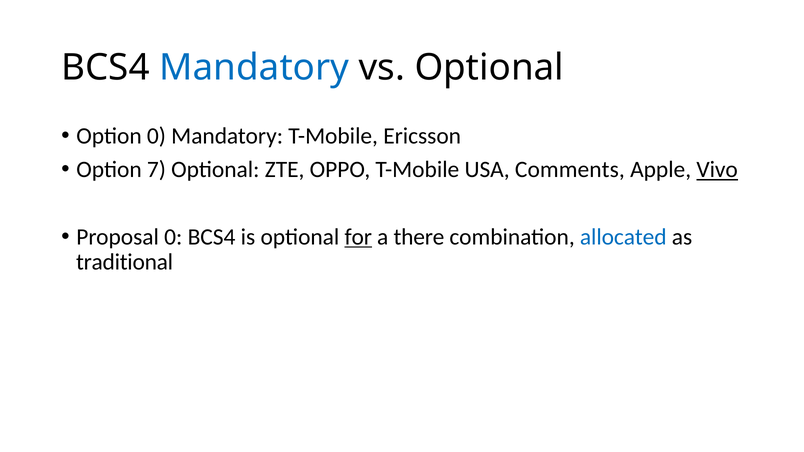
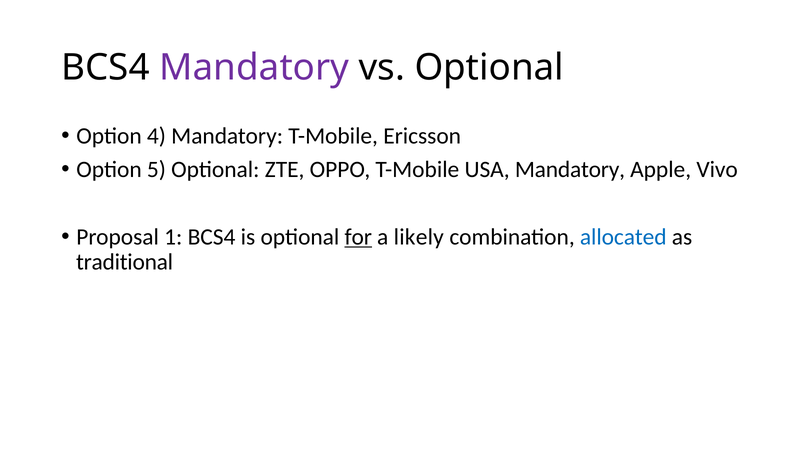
Mandatory colour: blue -> purple (254, 68)
Option 0: 0 -> 4 (156, 136)
7: 7 -> 5 (156, 170)
USA Comments: Comments -> Mandatory (570, 170)
Vivo underline: present -> none (717, 170)
Proposal 0: 0 -> 1 (173, 237)
there: there -> likely (419, 237)
